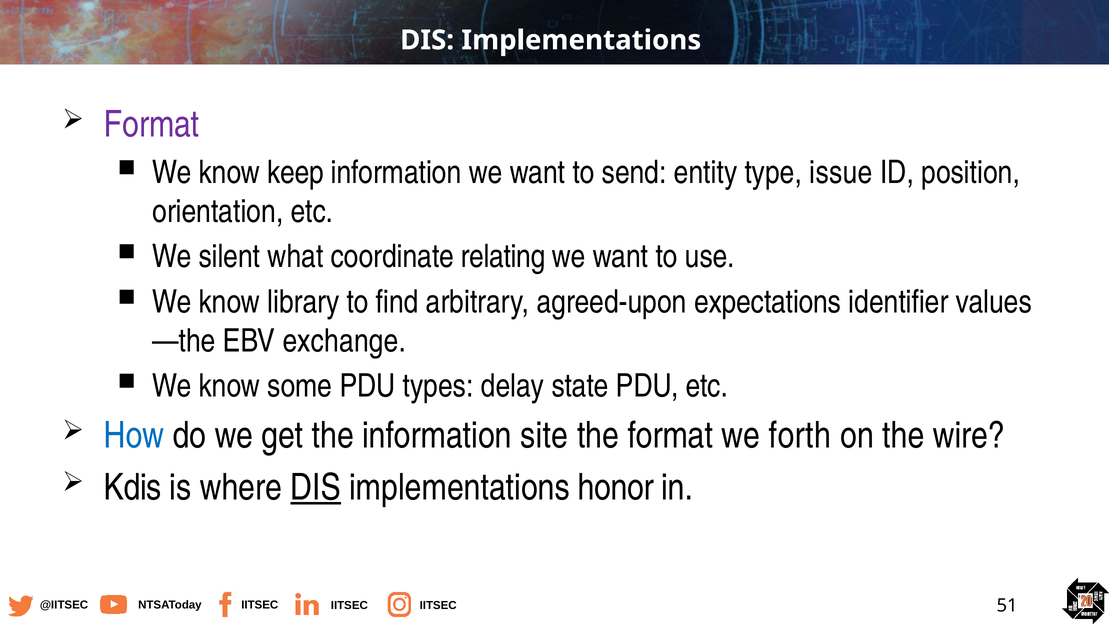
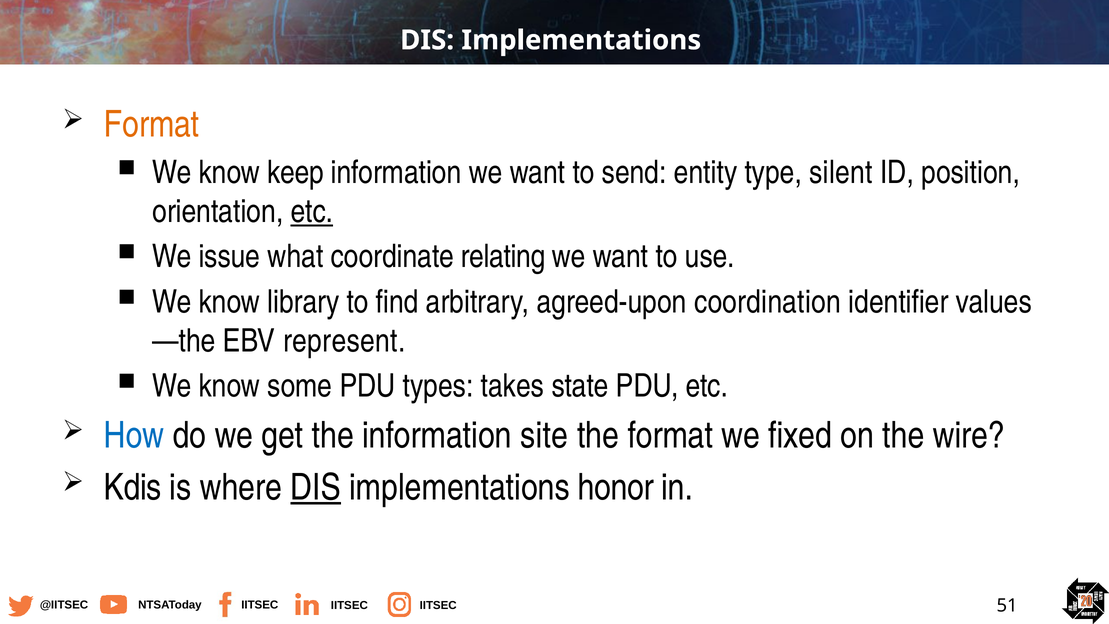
Format colour: purple -> orange (152, 125)
issue: issue -> silent (841, 173)
etc underline: none -> present (312, 211)
silent: silent -> issue (229, 257)
expectations: expectations -> coordination (767, 302)
exchange: exchange -> represent (344, 341)
delay: delay -> takes (513, 386)
forth: forth -> fixed (800, 435)
